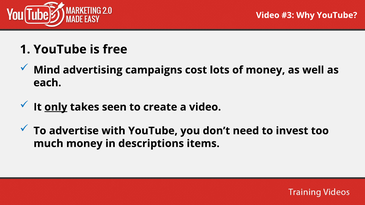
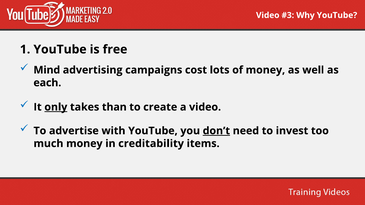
seen: seen -> than (114, 107)
don’t underline: none -> present (216, 131)
descriptions: descriptions -> creditability (151, 144)
